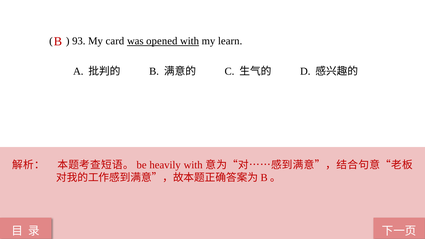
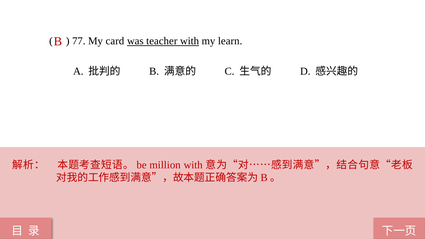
93: 93 -> 77 (79, 41)
opened: opened -> teacher (162, 41)
heavily: heavily -> million (165, 165)
